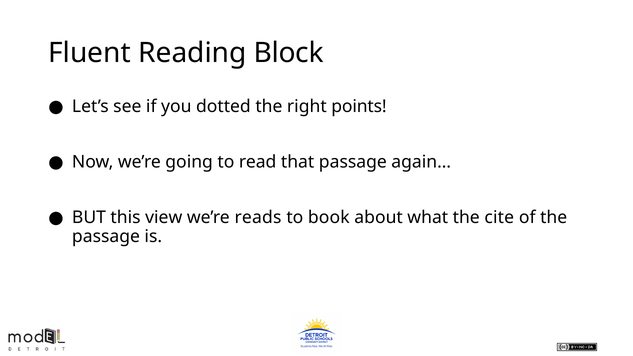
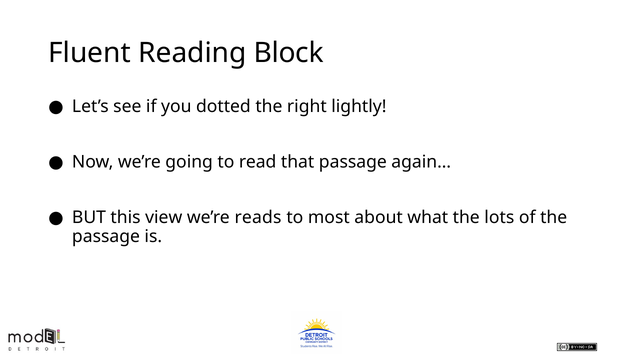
points: points -> lightly (359, 107)
book: book -> most (329, 218)
cite: cite -> lots (499, 218)
